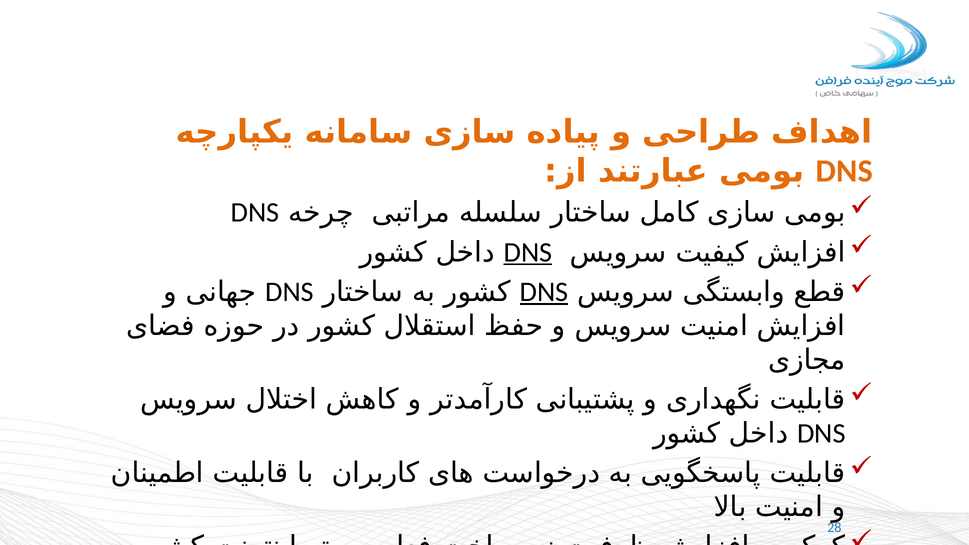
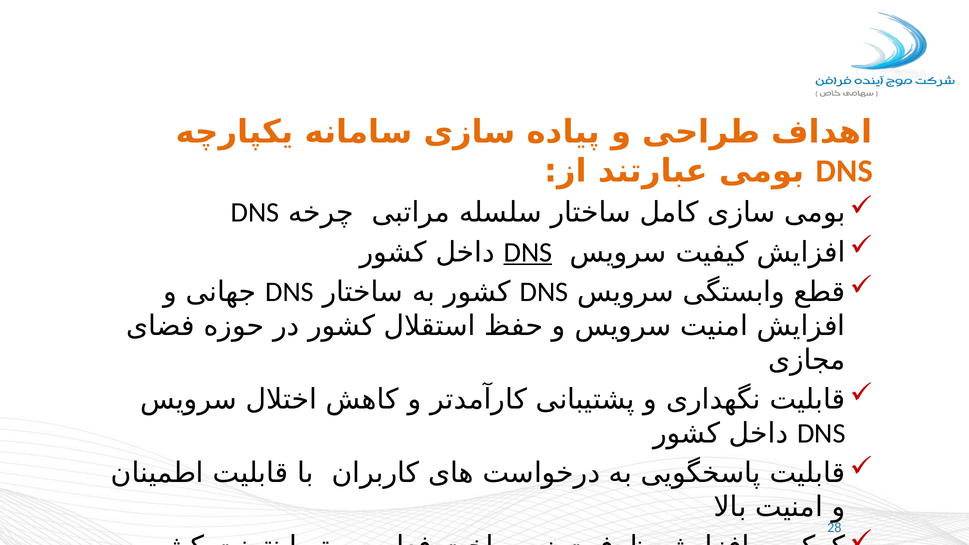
DNS underline: present -> none (544, 292)
